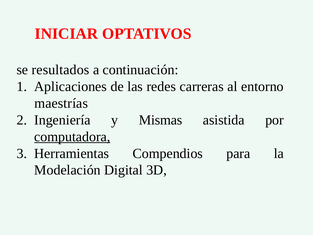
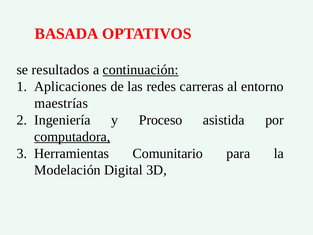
INICIAR: INICIAR -> BASADA (67, 34)
continuación underline: none -> present (141, 70)
Mismas: Mismas -> Proceso (161, 120)
Compendios: Compendios -> Comunitario (168, 153)
